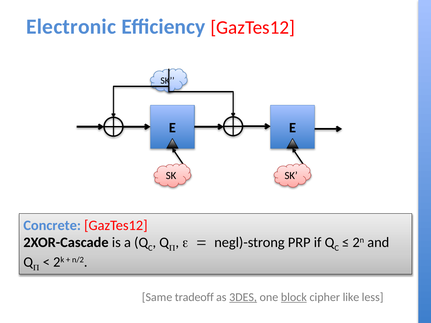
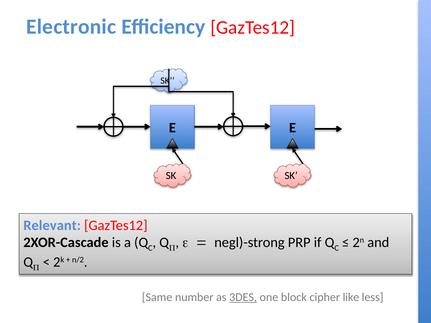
Concrete: Concrete -> Relevant (52, 225)
tradeoff: tradeoff -> number (194, 297)
block underline: present -> none (294, 297)
